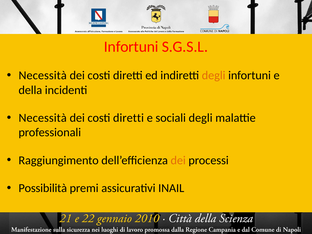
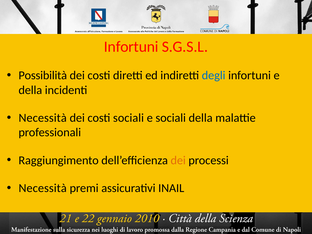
Necessità: Necessità -> Possibilità (43, 75)
degli colour: orange -> blue (214, 75)
diretti: diretti -> sociali (129, 118)
sociali degli: degli -> della (201, 118)
Possibilità: Possibilità -> Necessità (43, 188)
